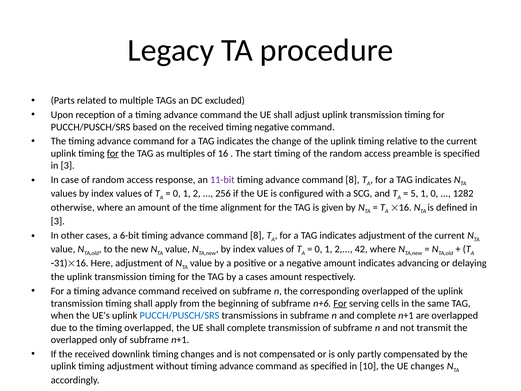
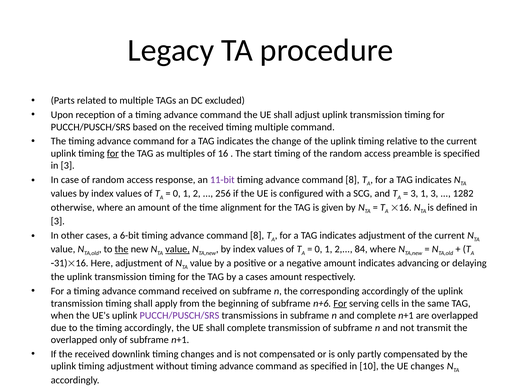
timing negative: negative -> multiple (271, 127)
5: 5 -> 3 (414, 193)
1 0: 0 -> 3 (434, 193)
the underline: none -> present (122, 249)
value underline: none -> present (178, 249)
42: 42 -> 84 (361, 249)
corresponding overlapped: overlapped -> accordingly (385, 291)
PUCCH/PUSCH/SRS colour: blue -> purple (179, 315)
timing overlapped: overlapped -> accordingly (149, 327)
